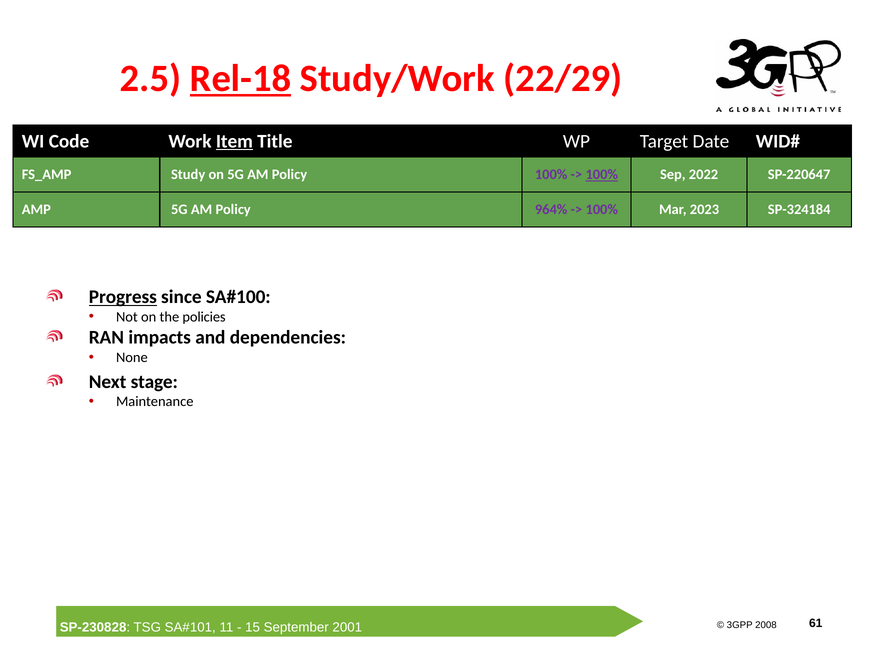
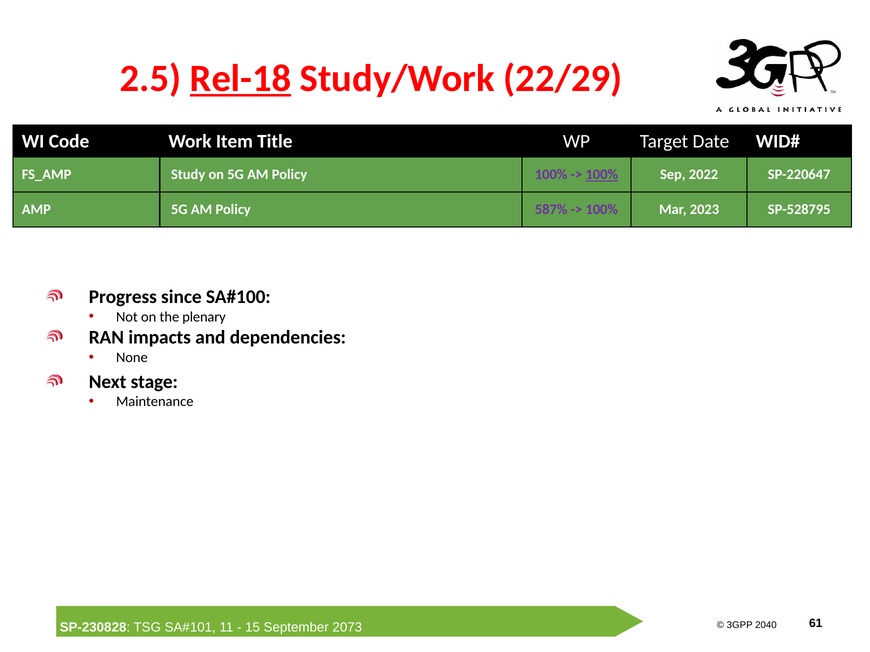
Item underline: present -> none (234, 141)
964%: 964% -> 587% (551, 210)
SP-324184: SP-324184 -> SP-528795 (799, 210)
Progress underline: present -> none (123, 297)
policies: policies -> plenary (204, 317)
2008: 2008 -> 2040 (766, 626)
2001: 2001 -> 2073 (347, 628)
